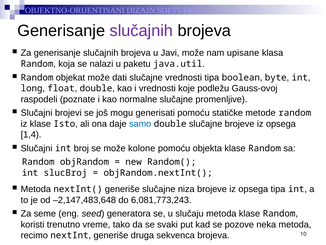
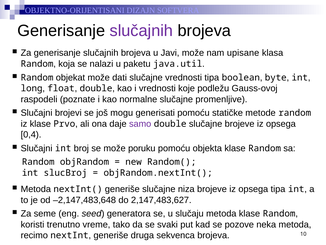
Isto: Isto -> Prvo (64, 124)
samo colour: blue -> purple (140, 124)
1,4: 1,4 -> 0,4 (31, 134)
kolone: kolone -> poruku (142, 148)
6,081,773,243: 6,081,773,243 -> 2,147,483,627 (161, 200)
